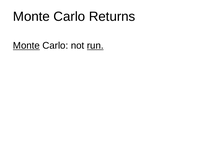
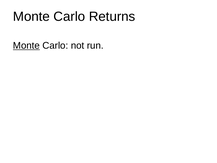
run underline: present -> none (95, 46)
